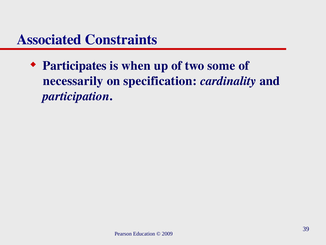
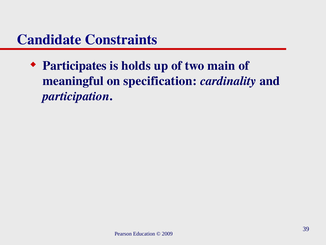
Associated: Associated -> Candidate (49, 40)
when: when -> holds (136, 66)
some: some -> main (221, 66)
necessarily: necessarily -> meaningful (73, 81)
